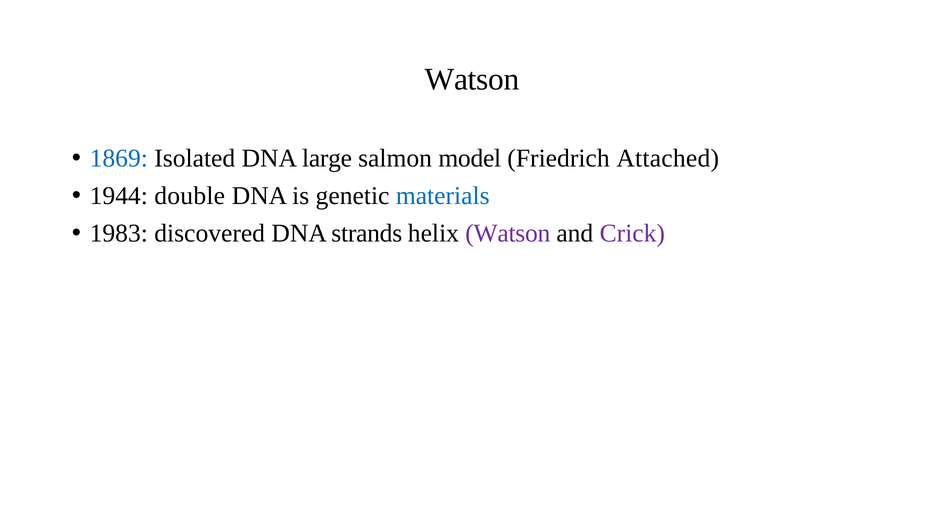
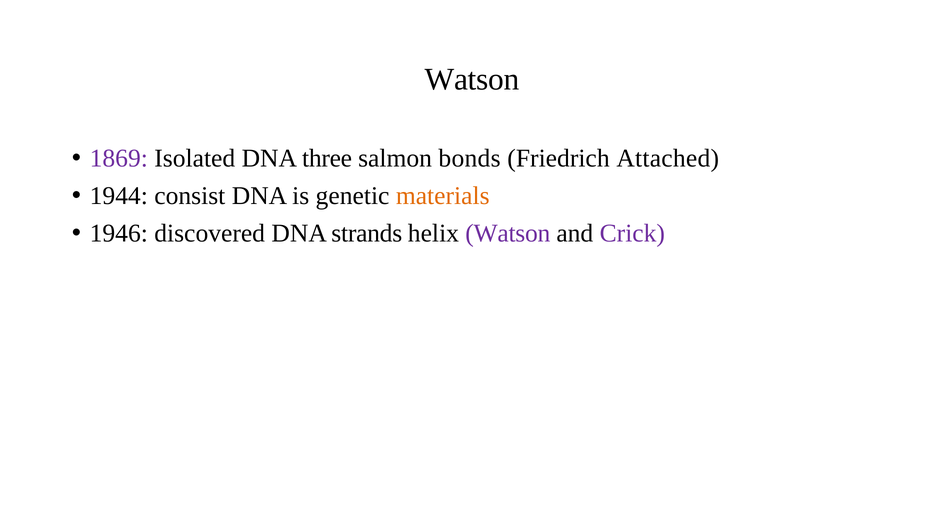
1869 colour: blue -> purple (119, 159)
large: large -> three (327, 159)
model: model -> bonds (470, 159)
double: double -> consist (190, 196)
materials colour: blue -> orange (443, 196)
1983: 1983 -> 1946 (119, 233)
